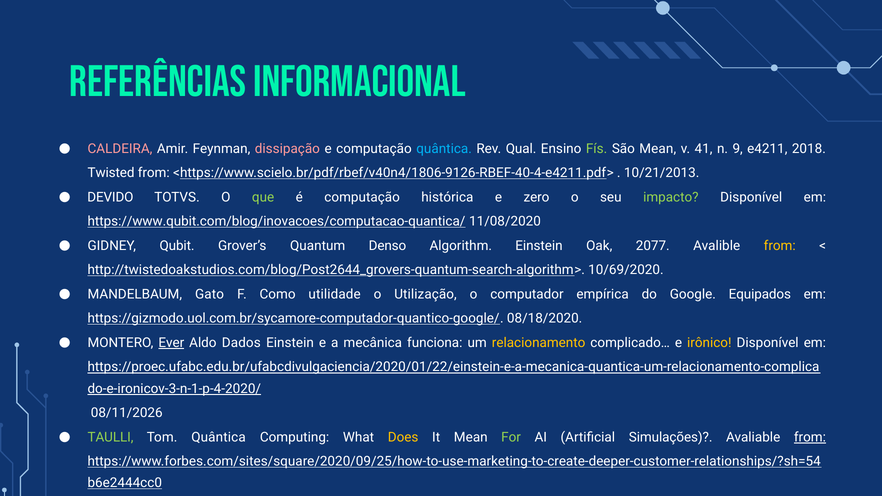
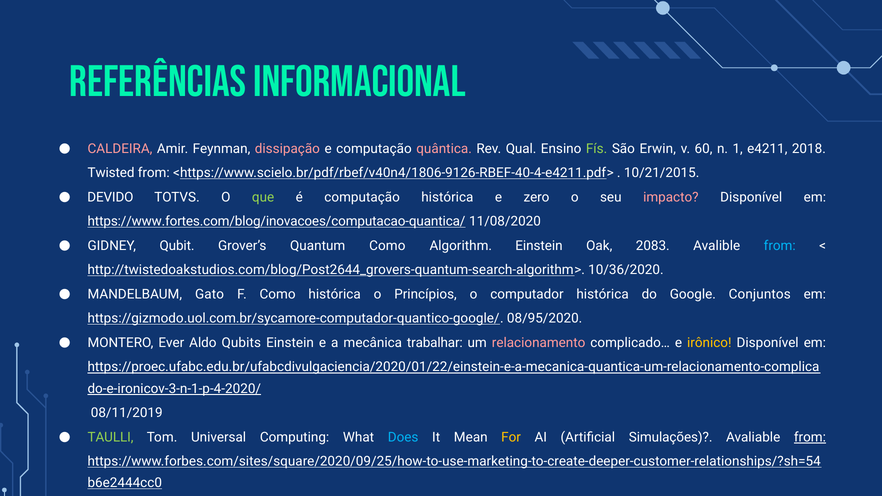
quântica colour: light blue -> pink (444, 149)
São Mean: Mean -> Erwin (658, 149)
41: 41 -> 60 (704, 149)
9: 9 -> 1 (738, 149)
10/21/2013: 10/21/2013 -> 10/21/2015 (662, 173)
impacto colour: light green -> pink (671, 197)
https://www.qubit.com/blog/inovacoes/computacao-quantica/: https://www.qubit.com/blog/inovacoes/computacao-quantica/ -> https://www.fortes.com/blog/inovacoes/computacao-quantica/ (276, 221)
Quantum Denso: Denso -> Como (387, 246)
2077: 2077 -> 2083 (653, 246)
from colour: yellow -> light blue (780, 246)
10/69/2020: 10/69/2020 -> 10/36/2020 (626, 270)
Como utilidade: utilidade -> histórica (335, 294)
Utilização: Utilização -> Princípios (426, 294)
computador empírica: empírica -> histórica (603, 294)
Equipados: Equipados -> Conjuntos (760, 294)
08/18/2020: 08/18/2020 -> 08/95/2020 (545, 319)
Ever underline: present -> none (171, 343)
Dados: Dados -> Qubits (241, 343)
funciona: funciona -> trabalhar (435, 343)
relacionamento colour: yellow -> pink (539, 343)
08/11/2026: 08/11/2026 -> 08/11/2019 (127, 413)
Tom Quântica: Quântica -> Universal (219, 437)
Does colour: yellow -> light blue (403, 437)
For colour: light green -> yellow (511, 437)
